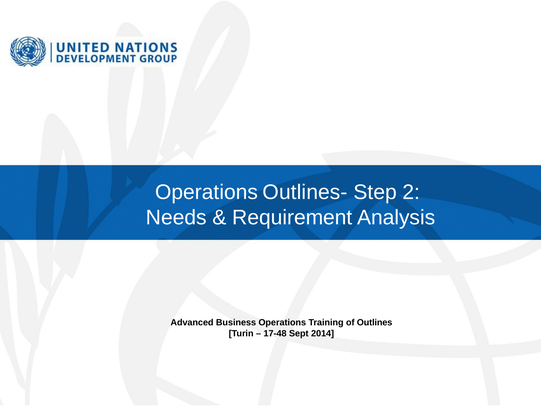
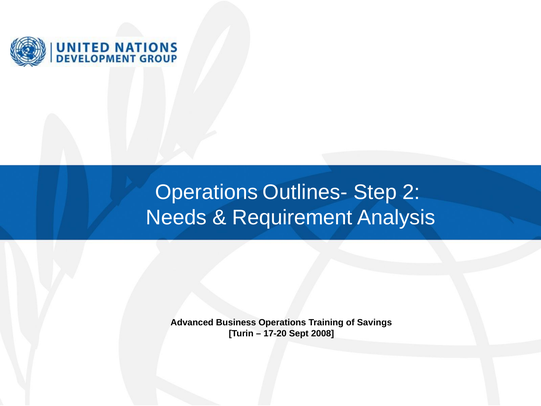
Outlines: Outlines -> Savings (374, 322)
17-48: 17-48 -> 17-20 (275, 333)
2014: 2014 -> 2008 (323, 333)
